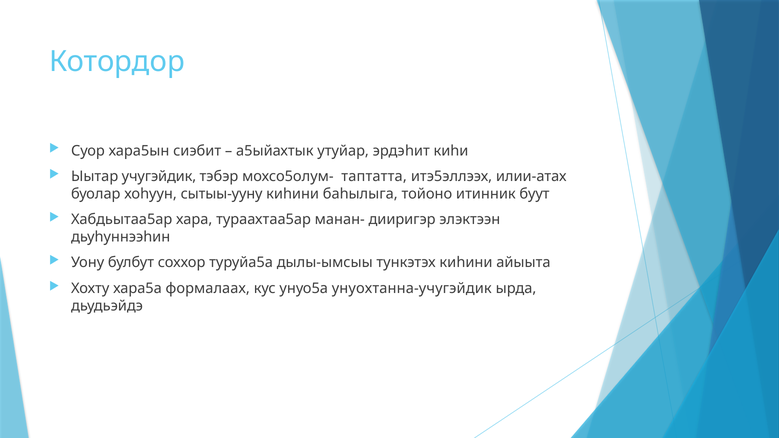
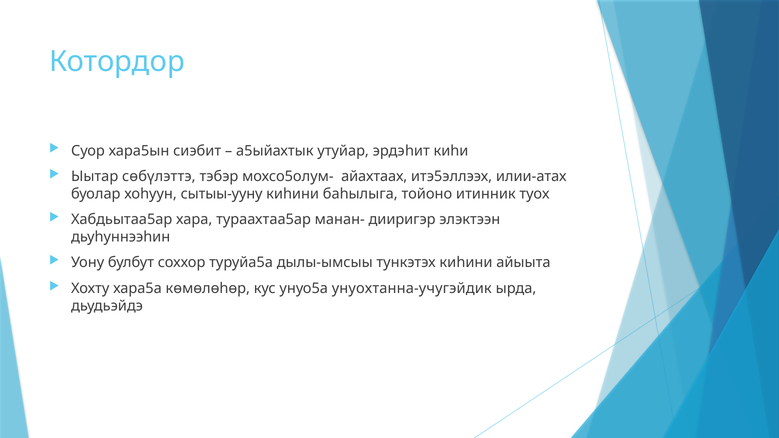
учугэйдик: учугэйдик -> сөбүлэттэ (159, 176)
таптатта: таптатта -> айахтаах (374, 176)
буут: буут -> туох (534, 194)
формалаах: формалаах -> көмөлөһөр (208, 288)
